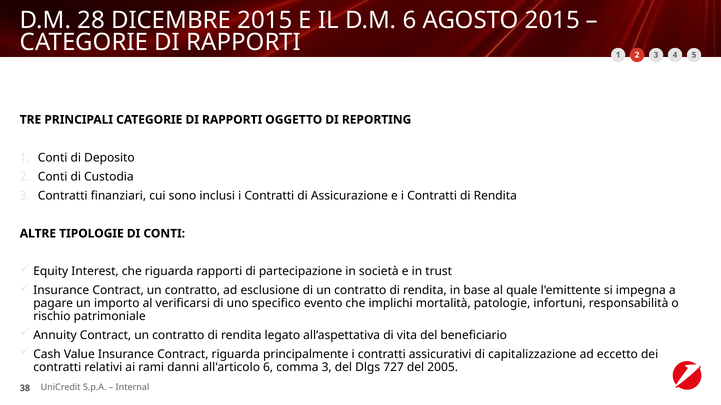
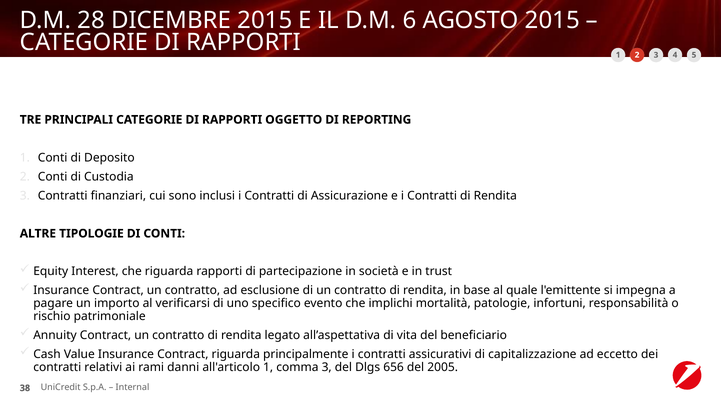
all'articolo 6: 6 -> 1 (268, 368)
727: 727 -> 656 (394, 368)
